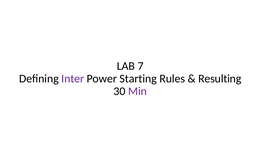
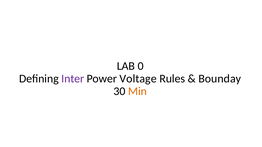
7: 7 -> 0 (141, 66)
Starting: Starting -> Voltage (138, 79)
Resulting: Resulting -> Bounday (220, 79)
Min colour: purple -> orange (137, 92)
